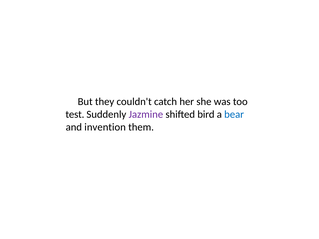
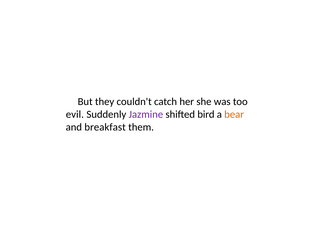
test: test -> evil (75, 115)
bear colour: blue -> orange (234, 115)
invention: invention -> breakfast (105, 127)
